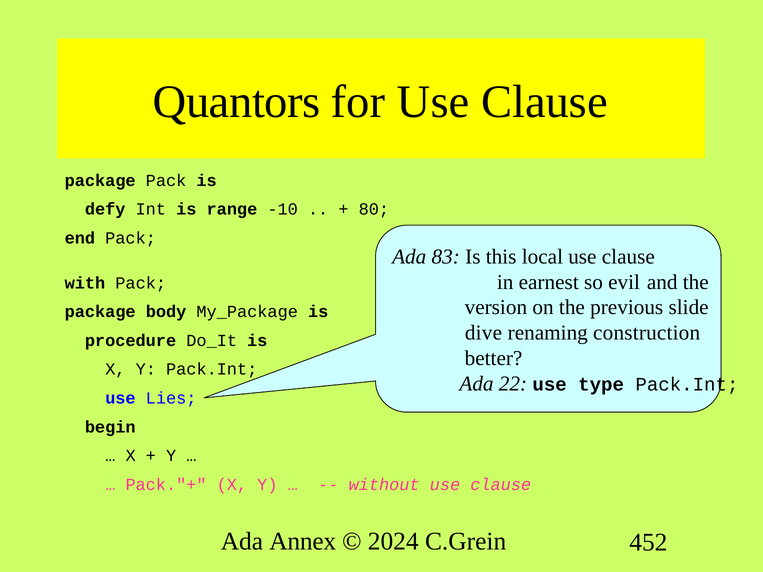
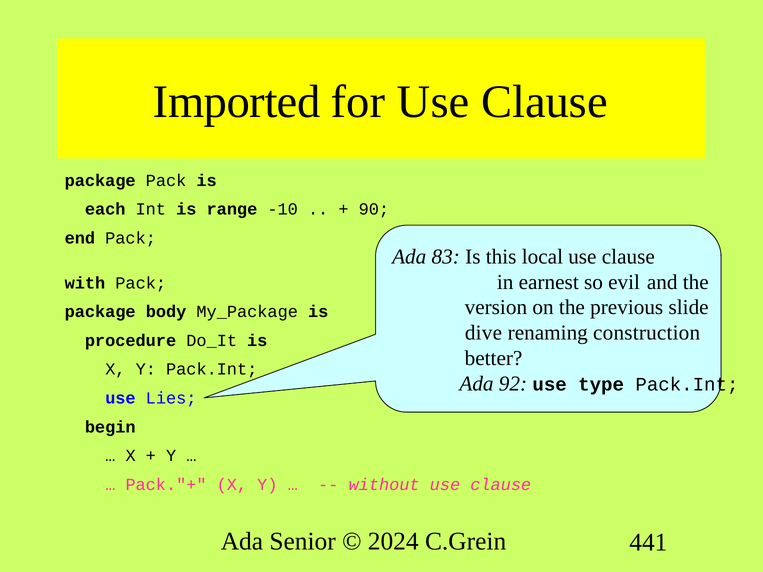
Quantors: Quantors -> Imported (237, 102)
defy: defy -> each (105, 209)
80: 80 -> 90 (374, 209)
22: 22 -> 92 (513, 384)
Annex: Annex -> Senior (303, 541)
452: 452 -> 441 (648, 542)
